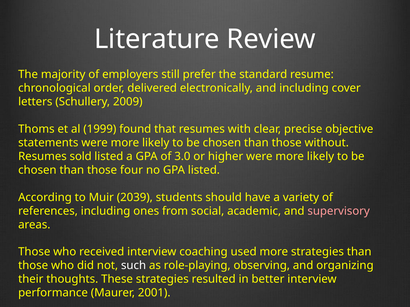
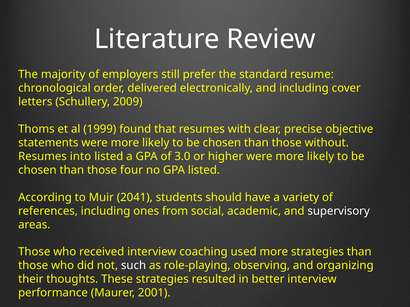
sold: sold -> into (81, 157)
2039: 2039 -> 2041 (135, 198)
supervisory colour: pink -> white (339, 211)
